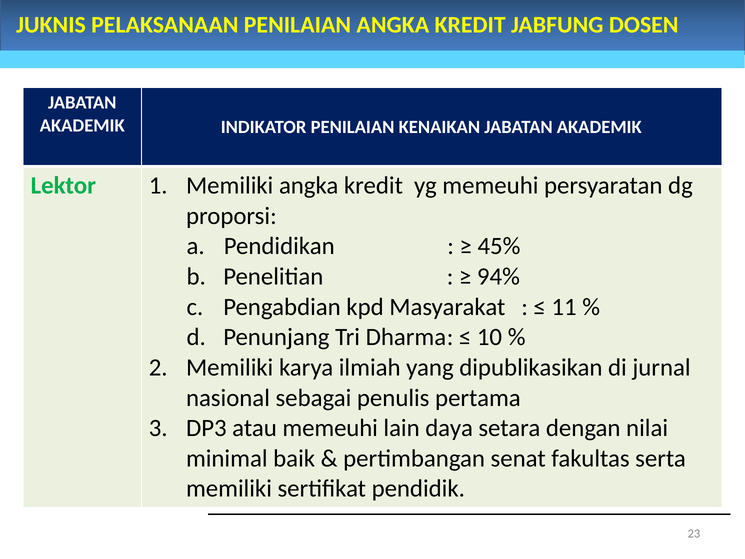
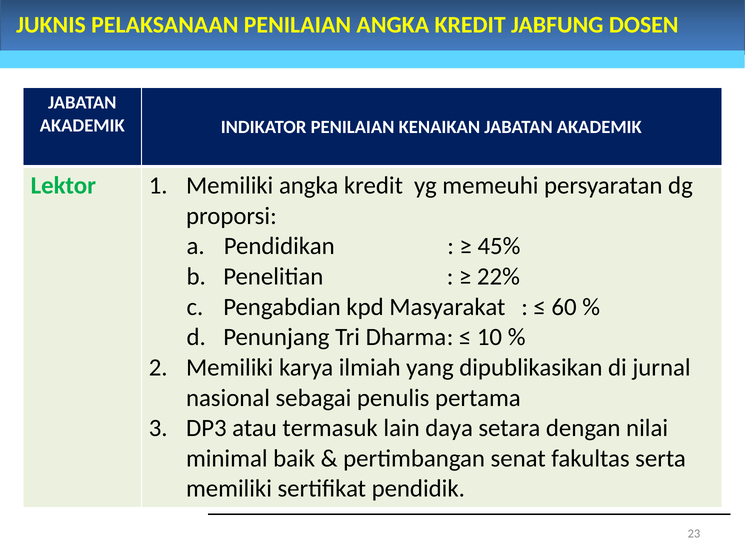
94%: 94% -> 22% (498, 276)
11: 11 -> 60 (564, 307)
atau memeuhi: memeuhi -> termasuk (330, 428)
